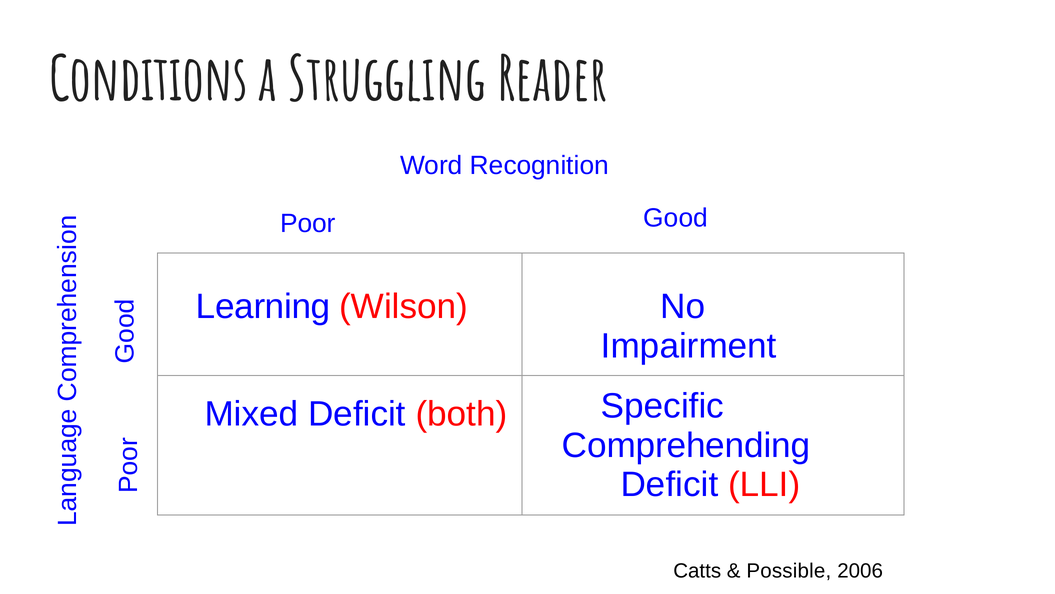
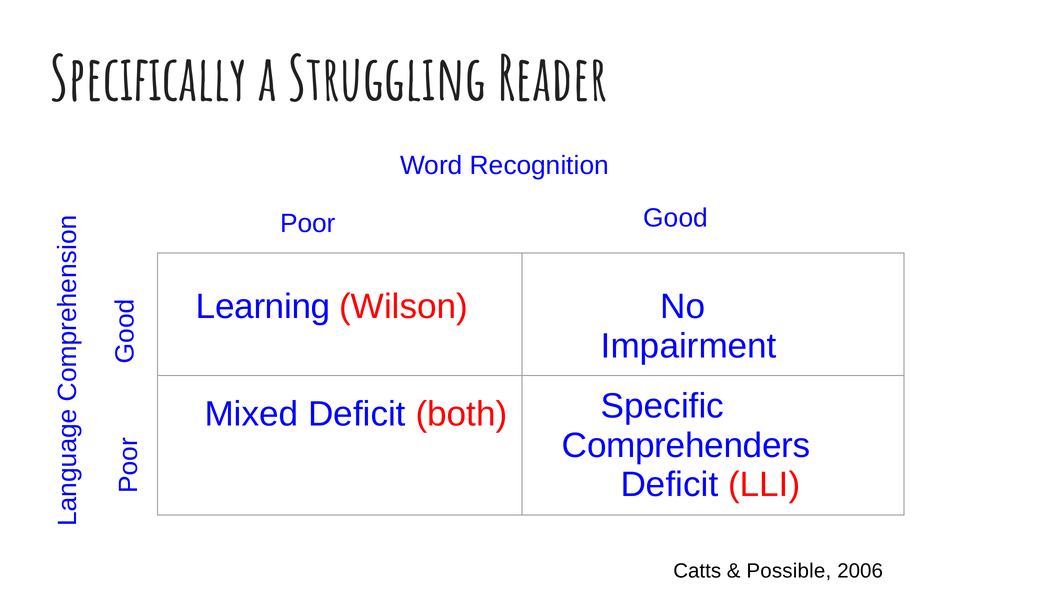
Conditions: Conditions -> Specifically (148, 80)
Comprehending: Comprehending -> Comprehenders (686, 445)
